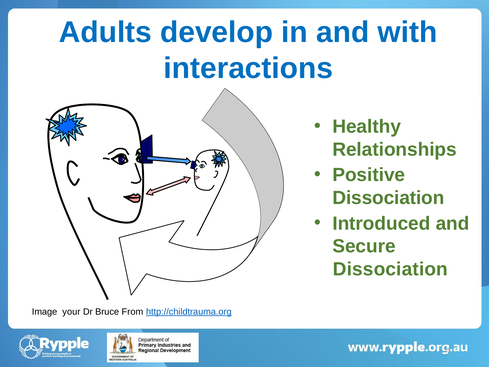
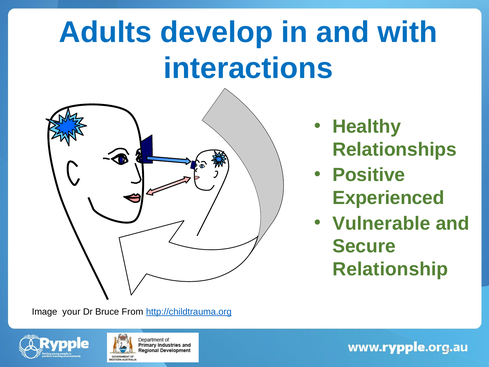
Dissociation: Dissociation -> Experienced (388, 198)
Introduced: Introduced -> Vulnerable (381, 223)
Dissociation: Dissociation -> Relationship (390, 269)
